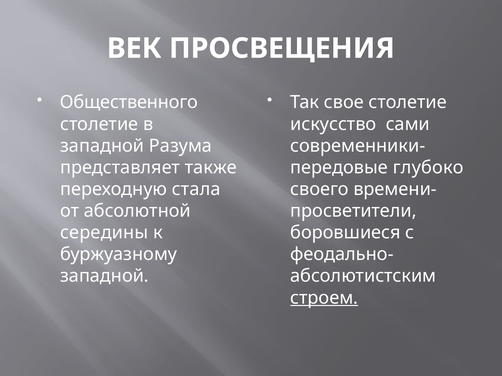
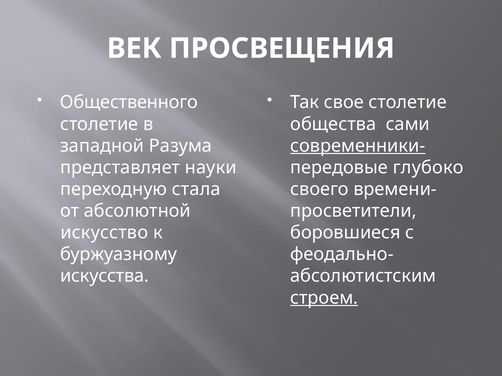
искусство: искусство -> общества (333, 124)
современники- underline: none -> present (358, 146)
также: также -> науки (211, 168)
середины: середины -> искусство (104, 233)
западной: западной -> искусства (105, 276)
